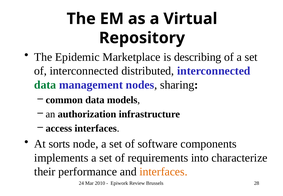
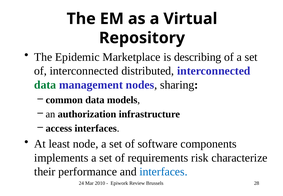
sorts: sorts -> least (59, 144)
into: into -> risk (200, 158)
interfaces colour: orange -> blue (164, 172)
